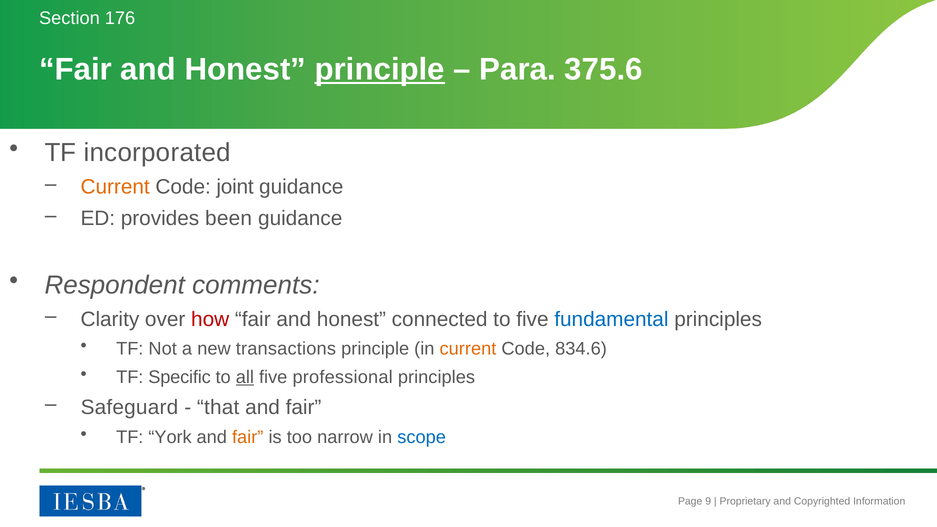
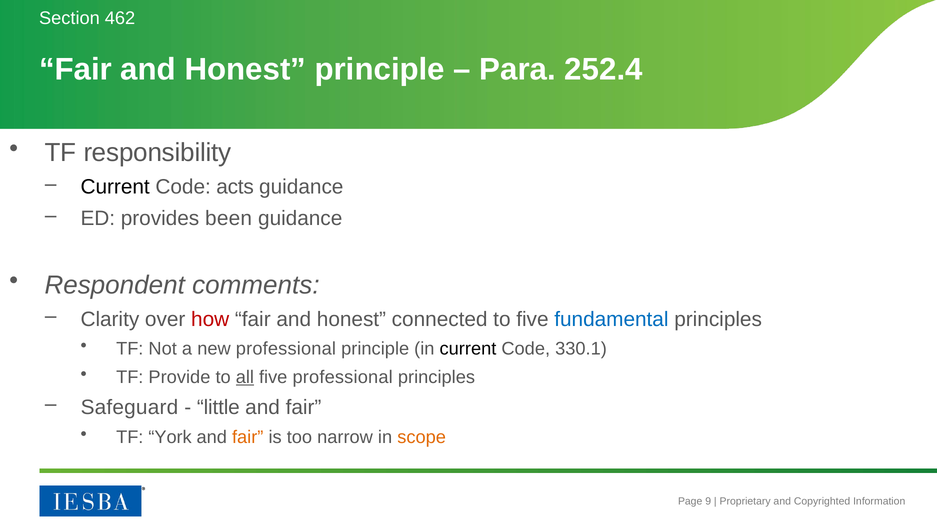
176: 176 -> 462 (120, 18)
principle underline: present -> none (380, 70)
375.6: 375.6 -> 252.4 (604, 70)
incorporated: incorporated -> responsibility (157, 153)
Current colour: orange -> black (115, 187)
joint: joint -> acts (235, 187)
new transactions: transactions -> professional (286, 349)
current colour: orange -> black (468, 349)
834.6: 834.6 -> 330.1 (581, 349)
Specific: Specific -> Provide (179, 377)
that: that -> little (218, 407)
scope colour: blue -> orange (422, 437)
